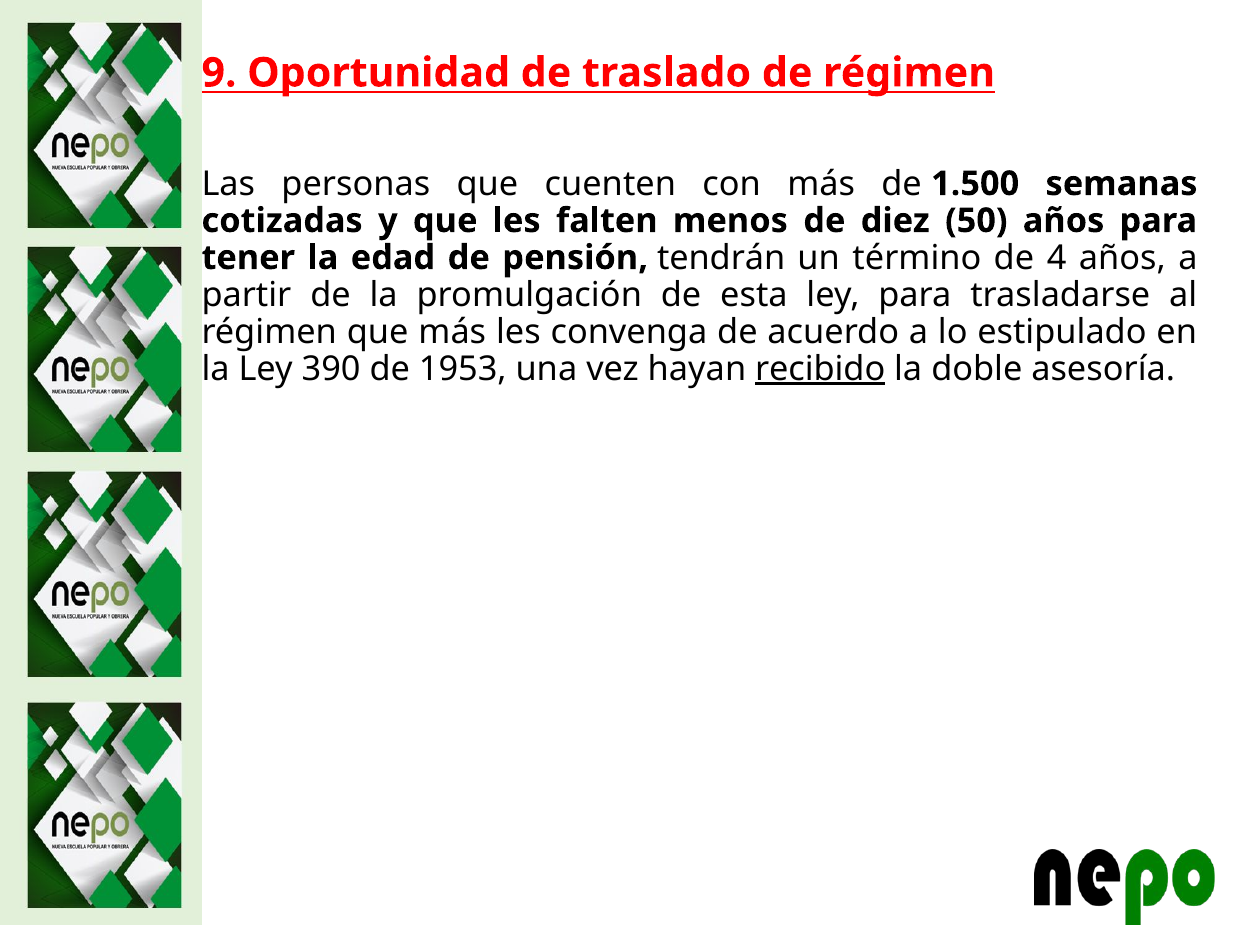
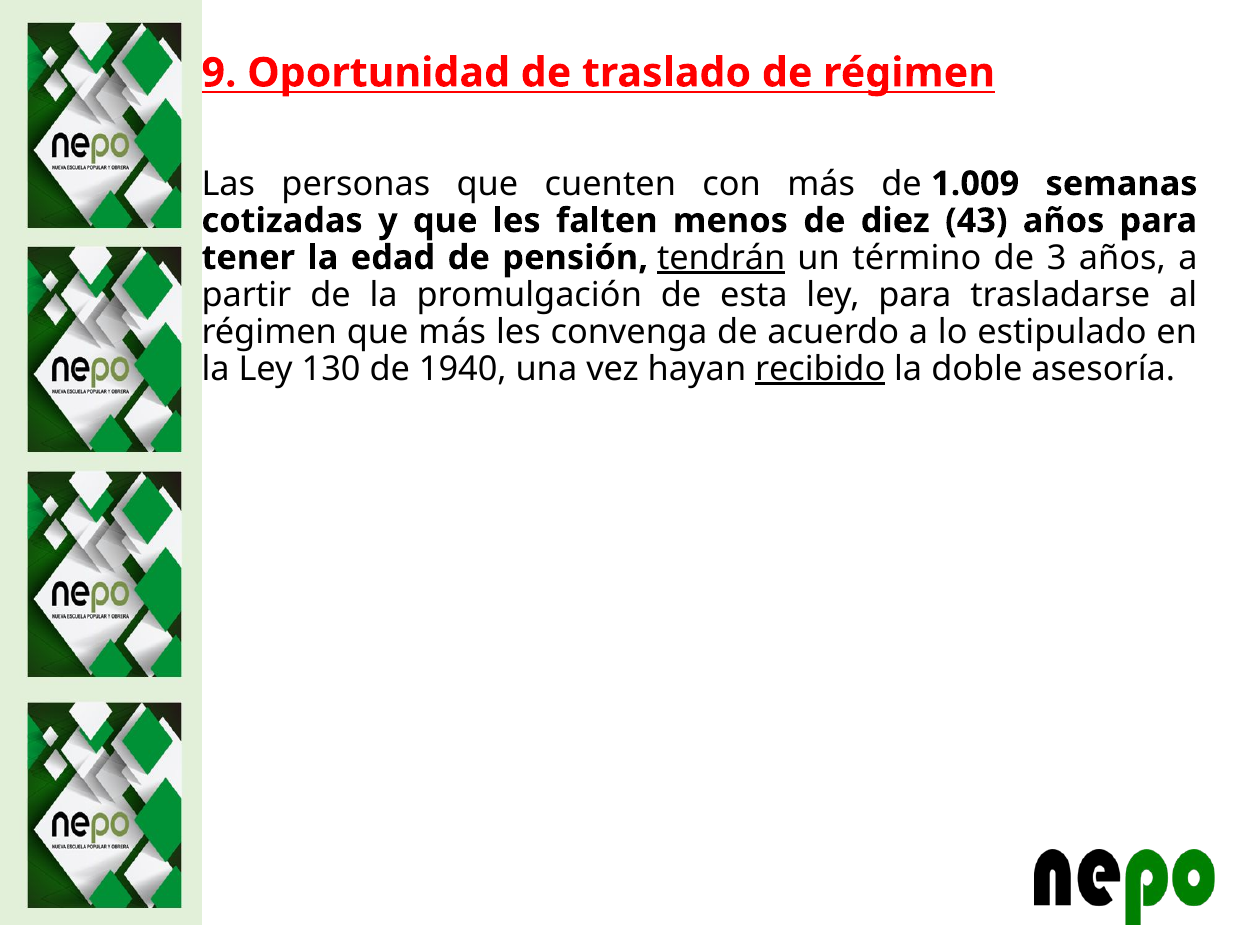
1.500: 1.500 -> 1.009 (975, 184)
50: 50 -> 43 (976, 221)
tendrán underline: none -> present (721, 258)
4: 4 -> 3 (1057, 258)
390: 390 -> 130 (331, 369)
1953: 1953 -> 1940 (463, 369)
